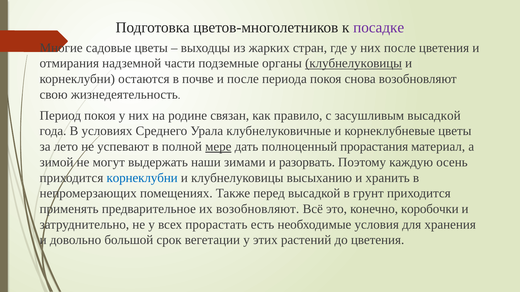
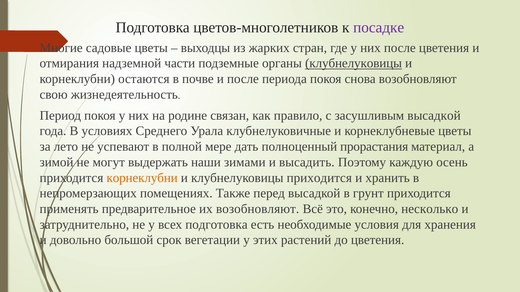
мере underline: present -> none (218, 147)
разорвать: разорвать -> высадить (307, 162)
корнеклубни colour: blue -> orange (142, 178)
клубнелуковицы высыханию: высыханию -> приходится (319, 178)
коробочки: коробочки -> несколько (430, 209)
всех прорастать: прорастать -> подготовка (216, 225)
